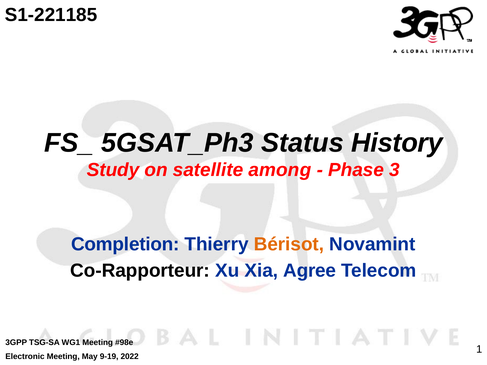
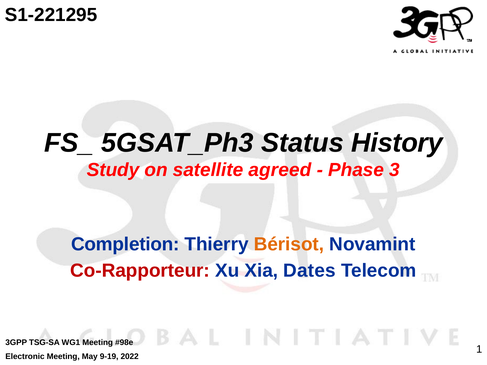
S1-221185: S1-221185 -> S1-221295 (51, 15)
among: among -> agreed (280, 170)
Co-Rapporteur colour: black -> red (140, 271)
Agree: Agree -> Dates (309, 271)
